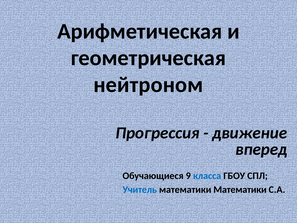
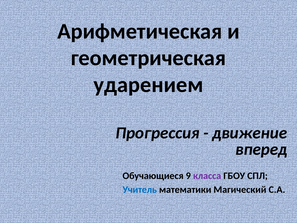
нейтроном: нейтроном -> ударением (148, 85)
класса colour: blue -> purple (207, 176)
математики Математики: Математики -> Магический (240, 189)
